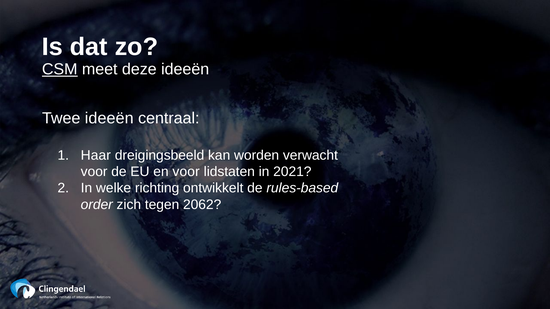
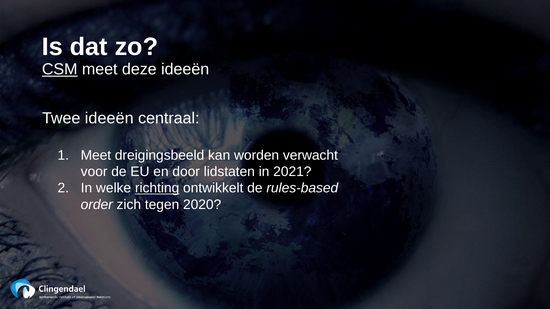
Haar: Haar -> Meet (96, 155)
en voor: voor -> door (186, 172)
richting underline: none -> present (157, 188)
2062: 2062 -> 2020 (202, 205)
